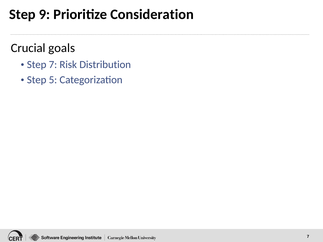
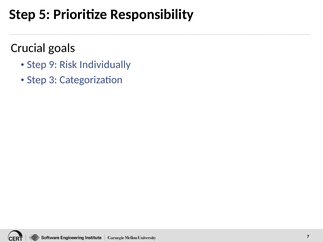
9: 9 -> 5 (45, 14)
Consideration: Consideration -> Responsibility (152, 14)
Step 7: 7 -> 9 (53, 65)
Distribution: Distribution -> Individually (105, 65)
5: 5 -> 3 (53, 80)
